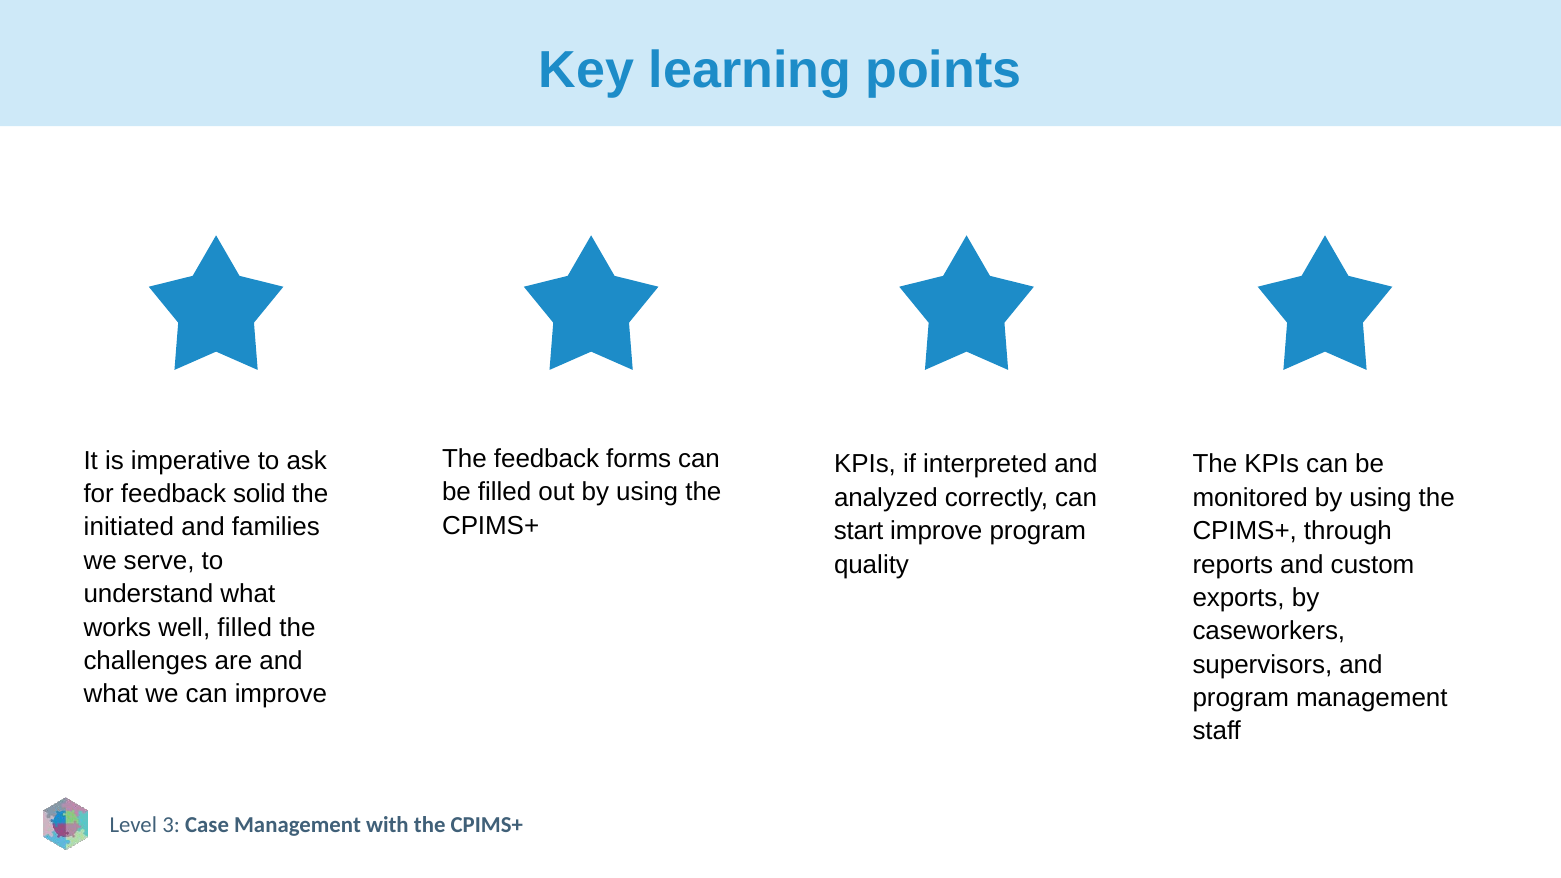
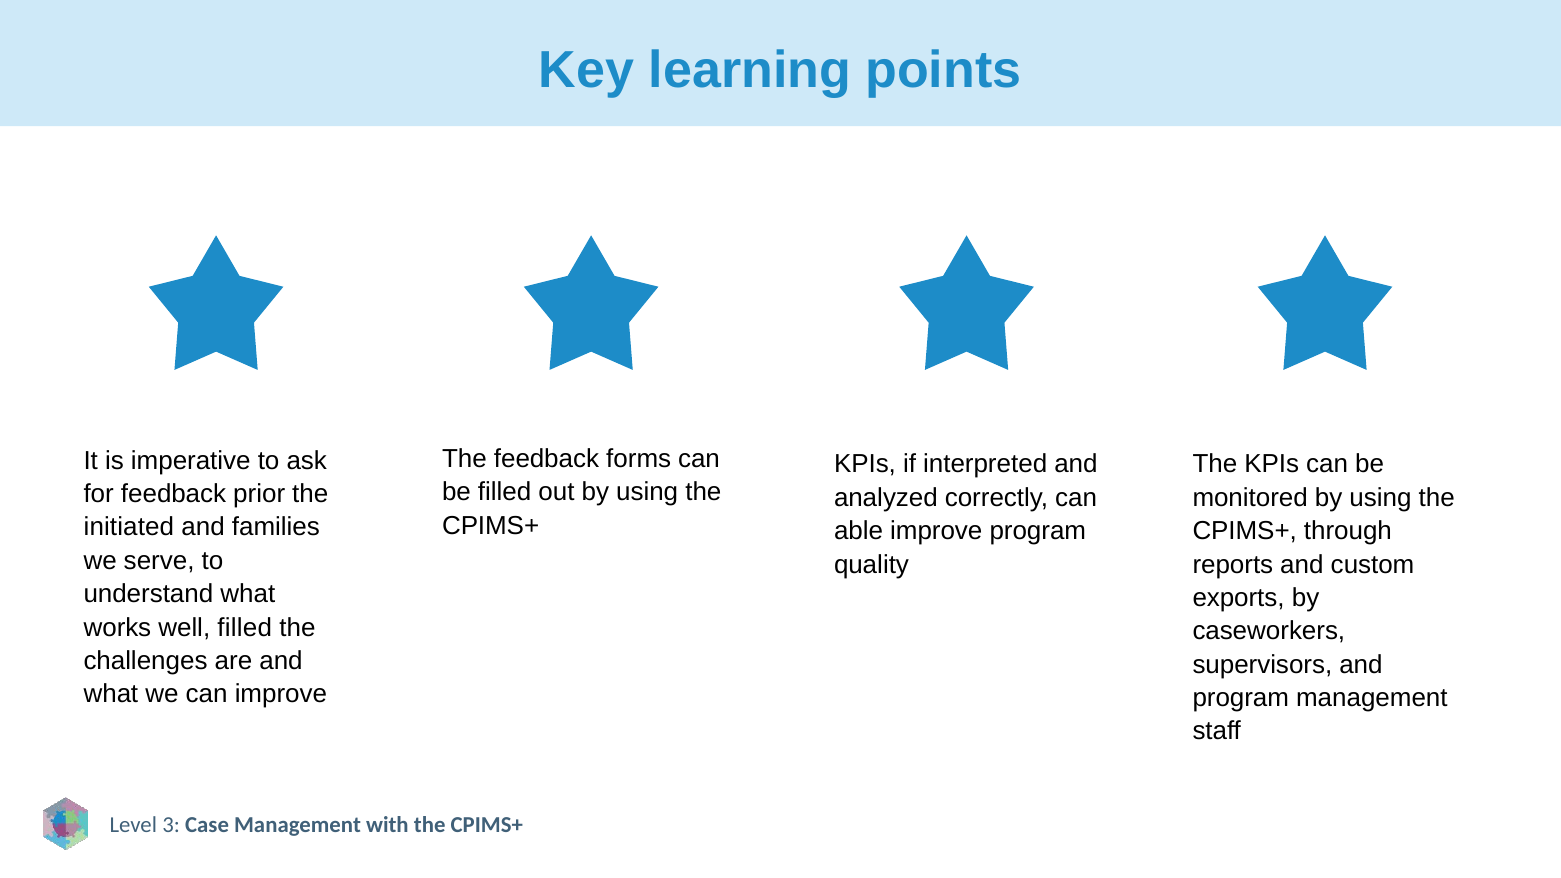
solid: solid -> prior (259, 494)
start: start -> able (859, 531)
